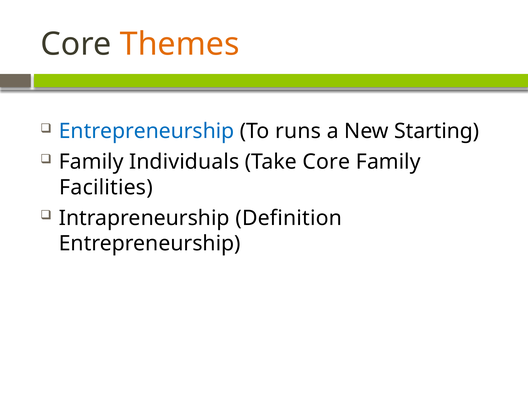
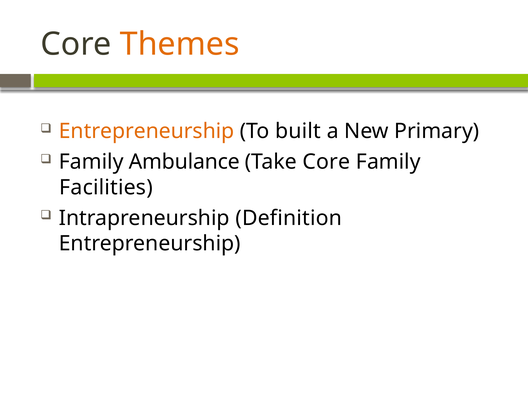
Entrepreneurship colour: blue -> orange (147, 131)
runs: runs -> built (298, 131)
Starting: Starting -> Primary (437, 131)
Individuals: Individuals -> Ambulance (184, 162)
